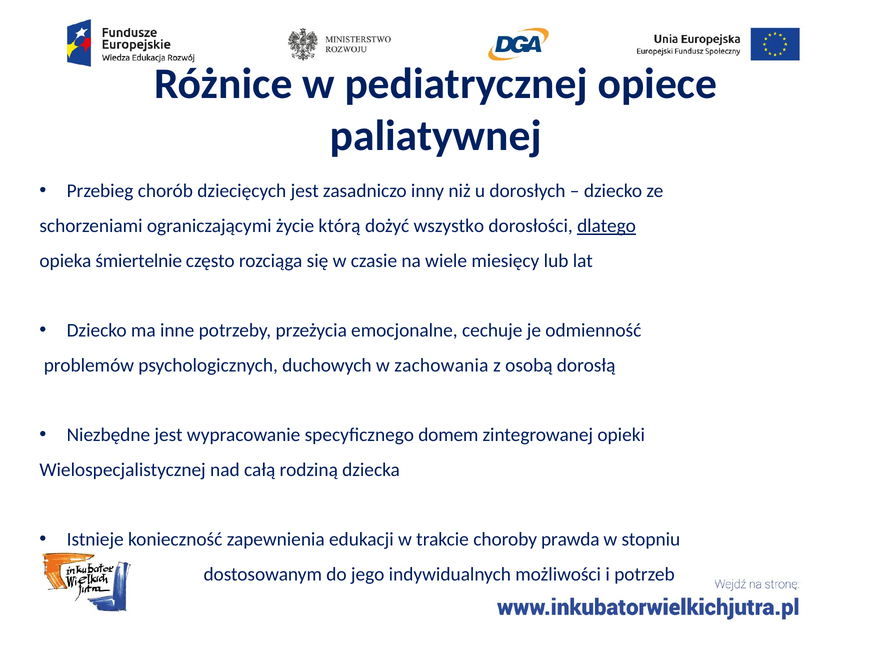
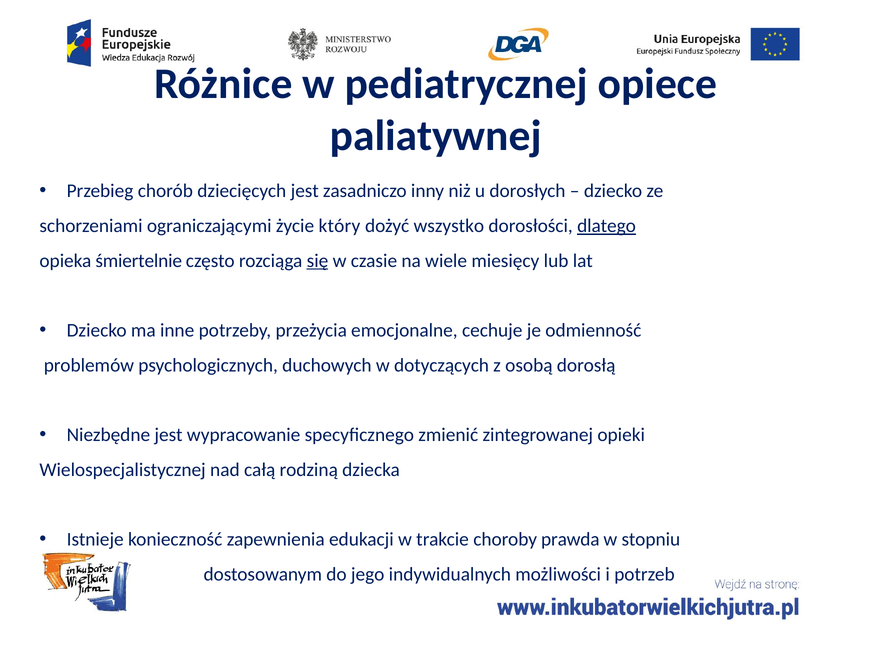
którą: którą -> który (339, 226)
się underline: none -> present (318, 261)
zachowania: zachowania -> dotyczących (442, 365)
domem: domem -> zmienić (448, 435)
